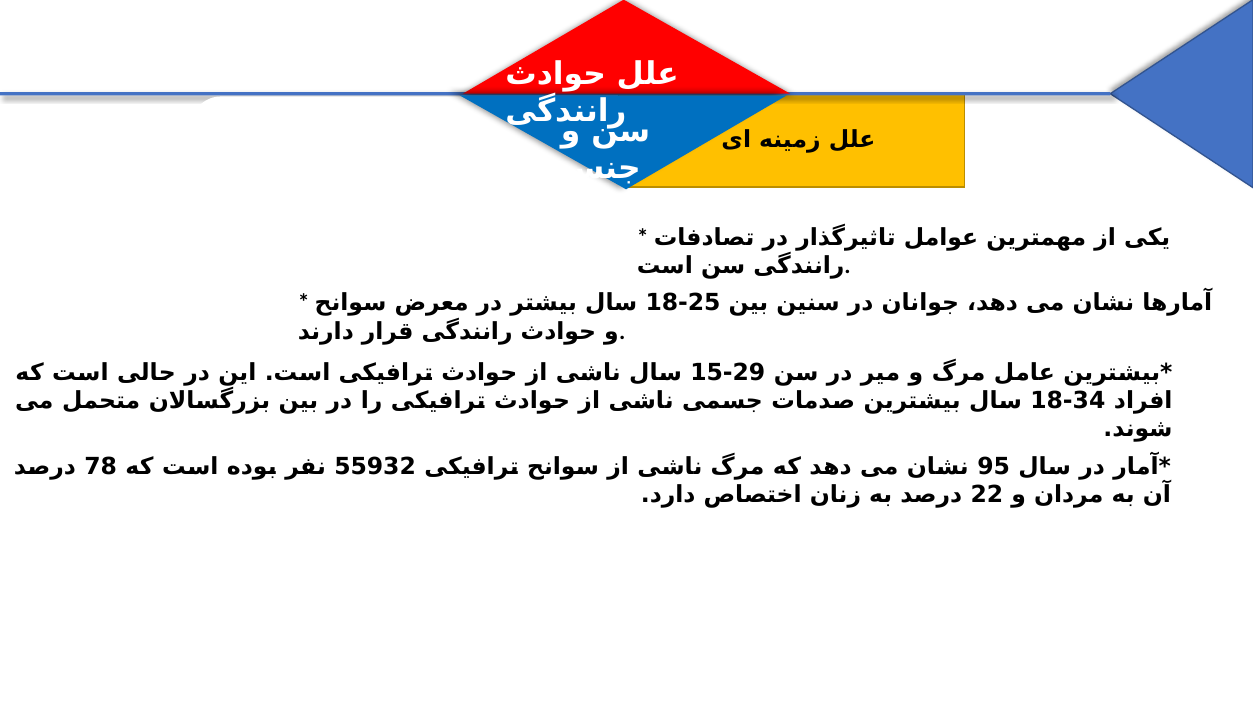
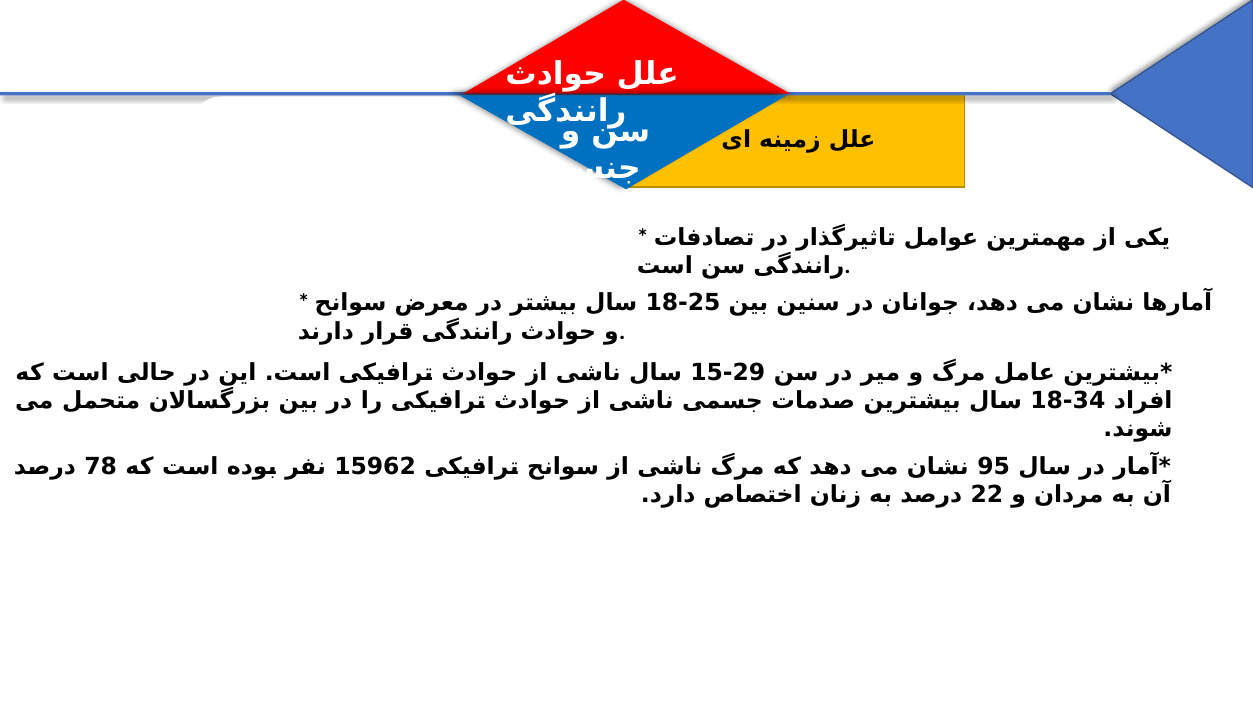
55932: 55932 -> 15962 (375, 467)
